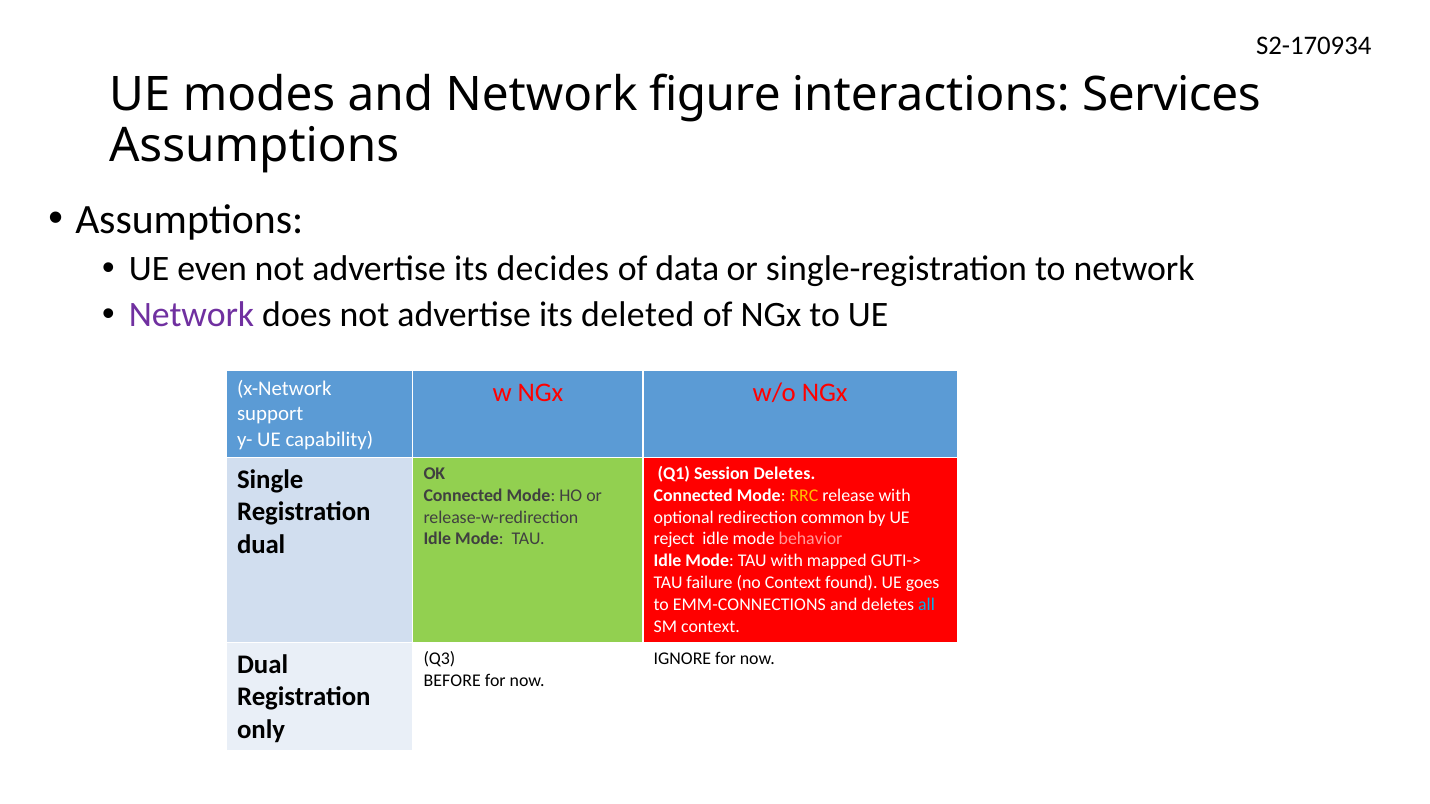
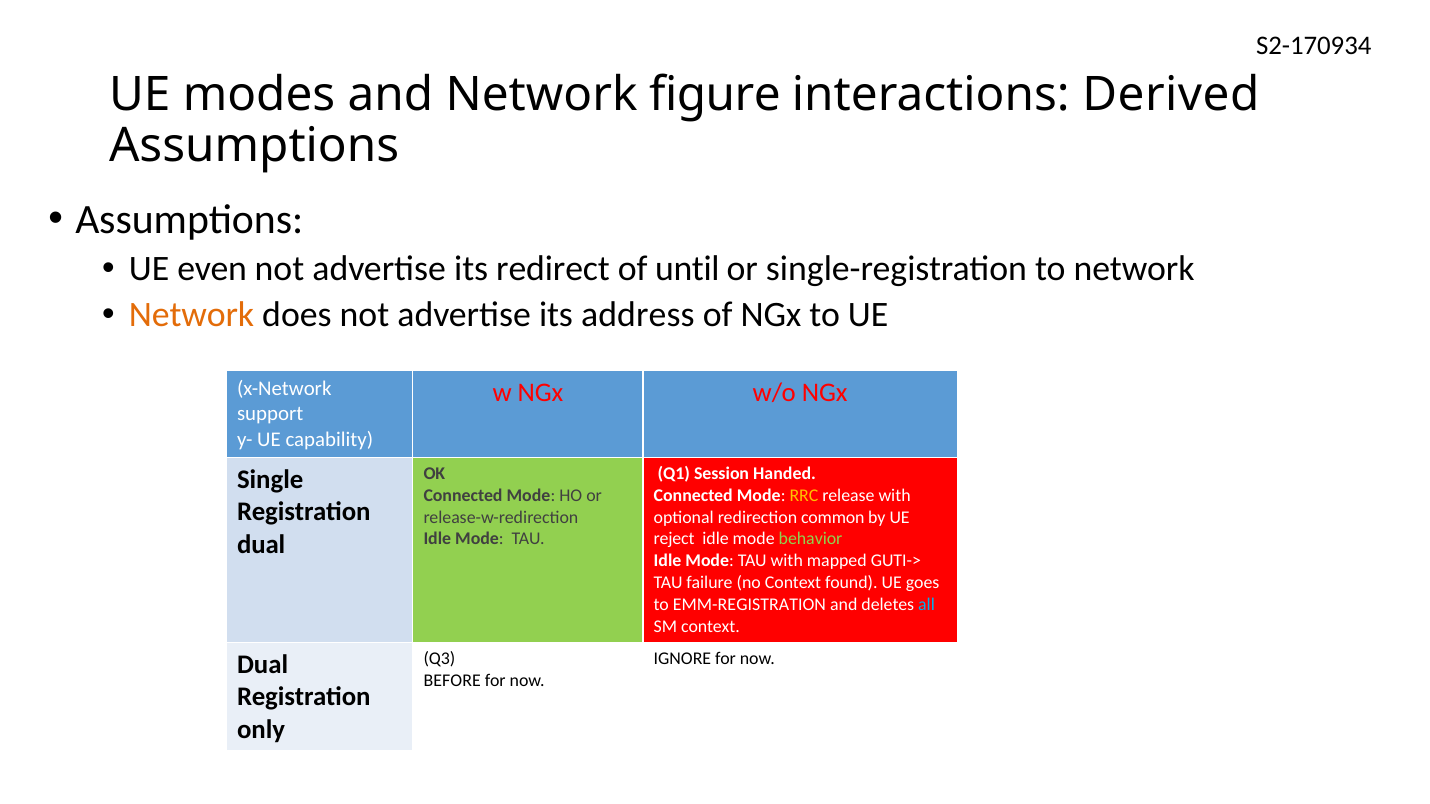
Services: Services -> Derived (1171, 94)
decides: decides -> redirect (553, 269)
data: data -> until (687, 269)
Network colour: purple -> orange (192, 315)
deleted: deleted -> address (638, 315)
Session Deletes: Deletes -> Handed (785, 474)
behavior colour: pink -> light green (811, 539)
EMM-CONNECTIONS: EMM-CONNECTIONS -> EMM-REGISTRATION (749, 605)
